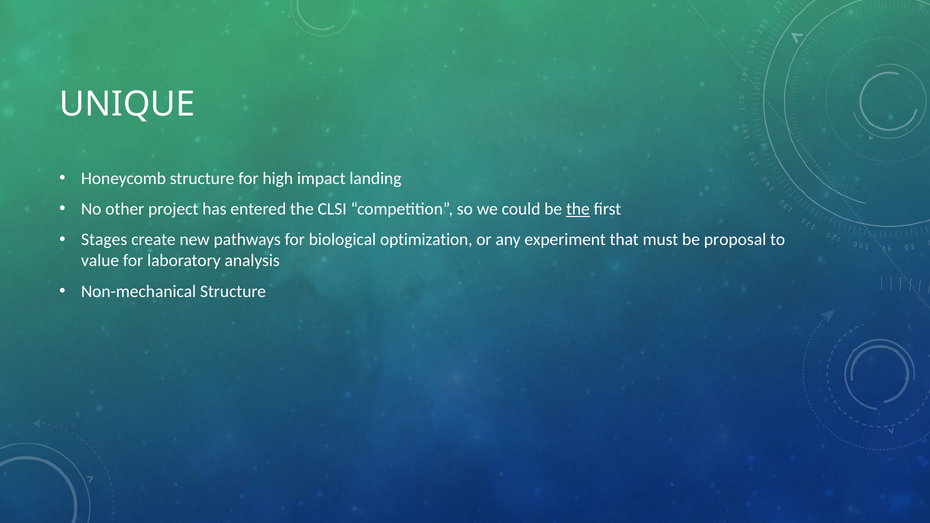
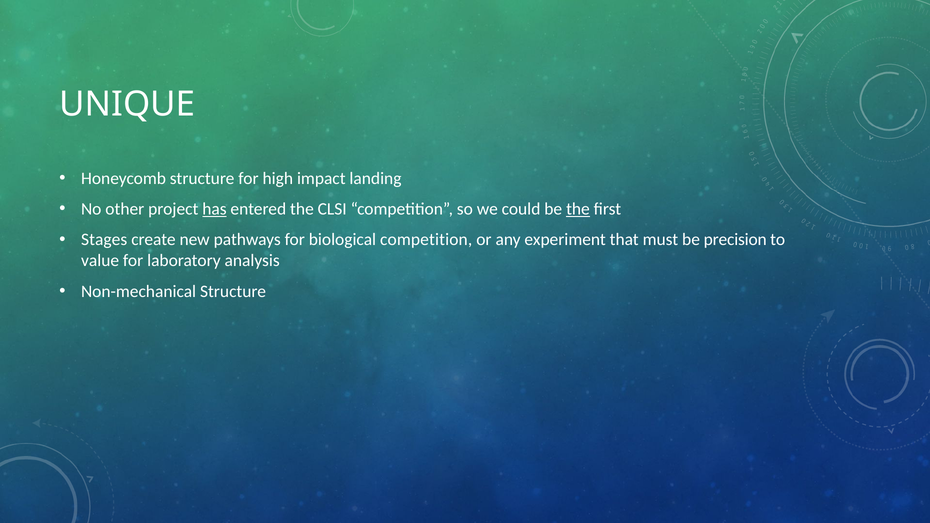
has underline: none -> present (214, 209)
biological optimization: optimization -> competition (426, 240)
proposal: proposal -> precision (735, 240)
